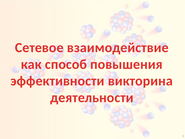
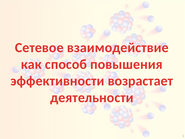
викторина: викторина -> возрастает (140, 81)
